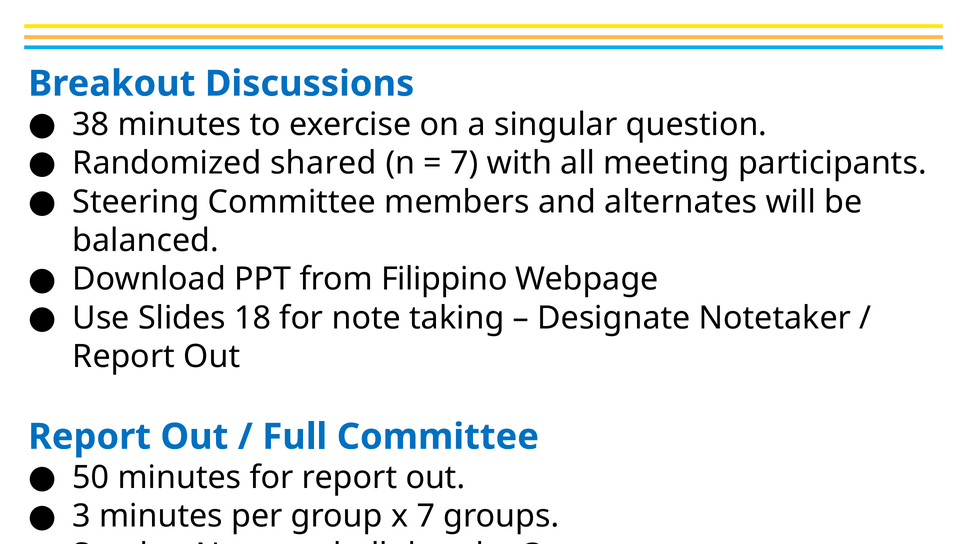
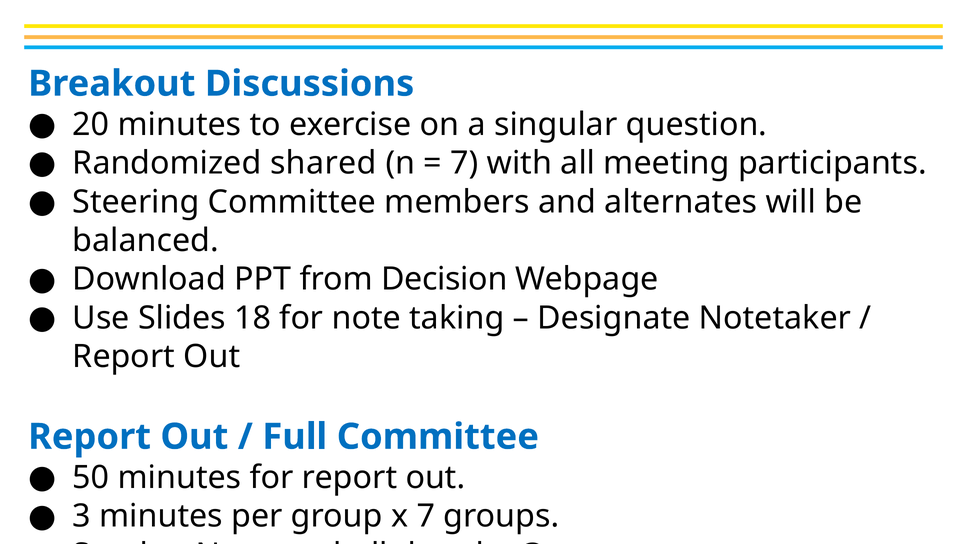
38: 38 -> 20 (91, 125)
Filippino: Filippino -> Decision (444, 279)
